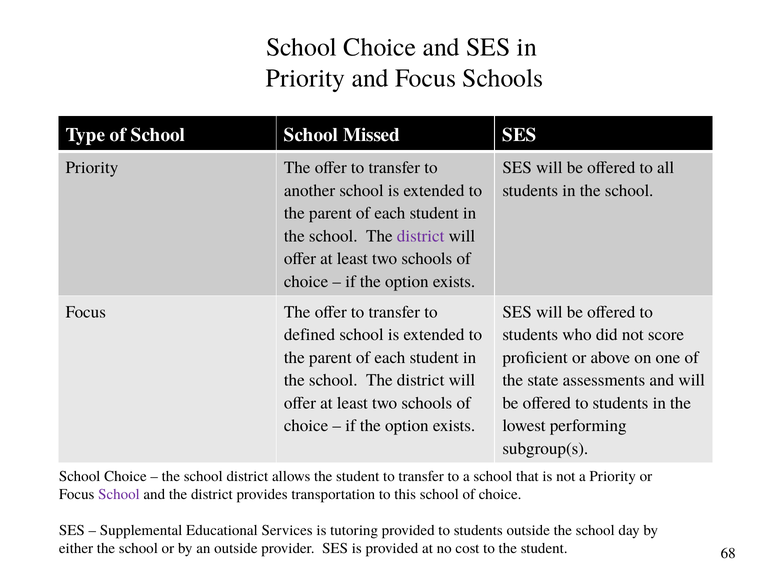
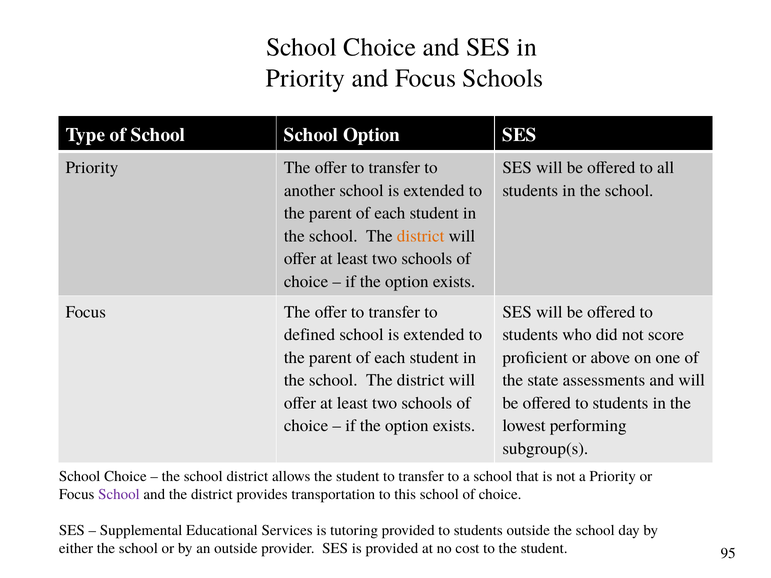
School Missed: Missed -> Option (371, 135)
district colour: purple -> orange (421, 236)
68: 68 -> 95 (728, 554)
